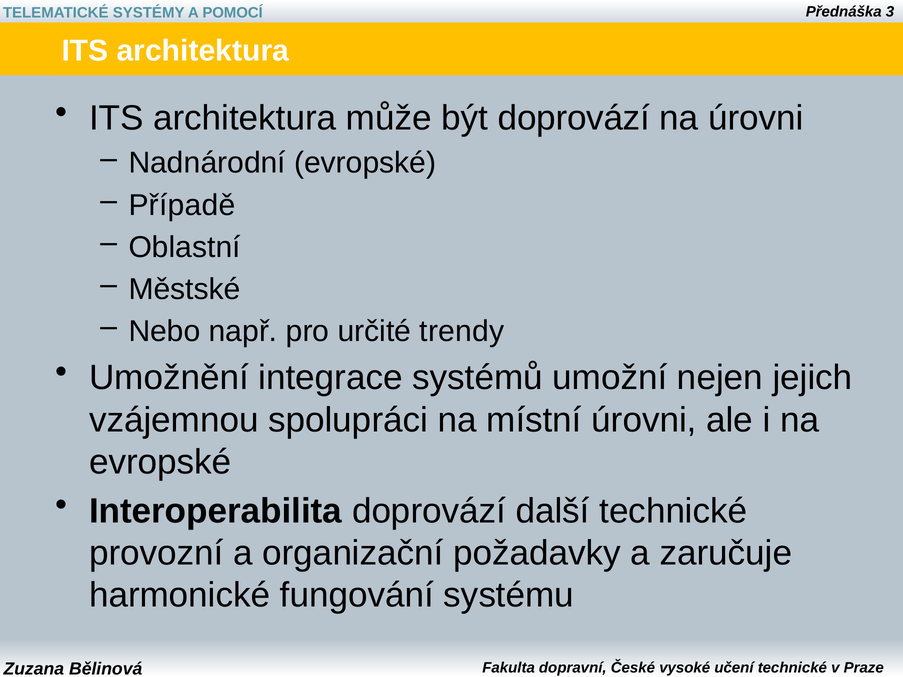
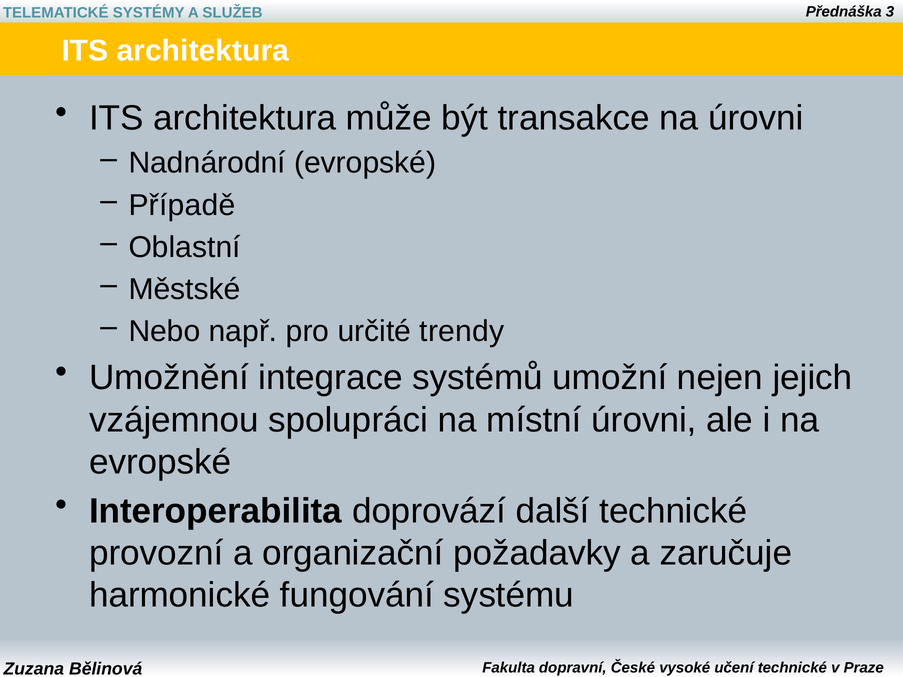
POMOCÍ: POMOCÍ -> SLUŽEB (233, 13)
být doprovází: doprovází -> transakce (574, 118)
